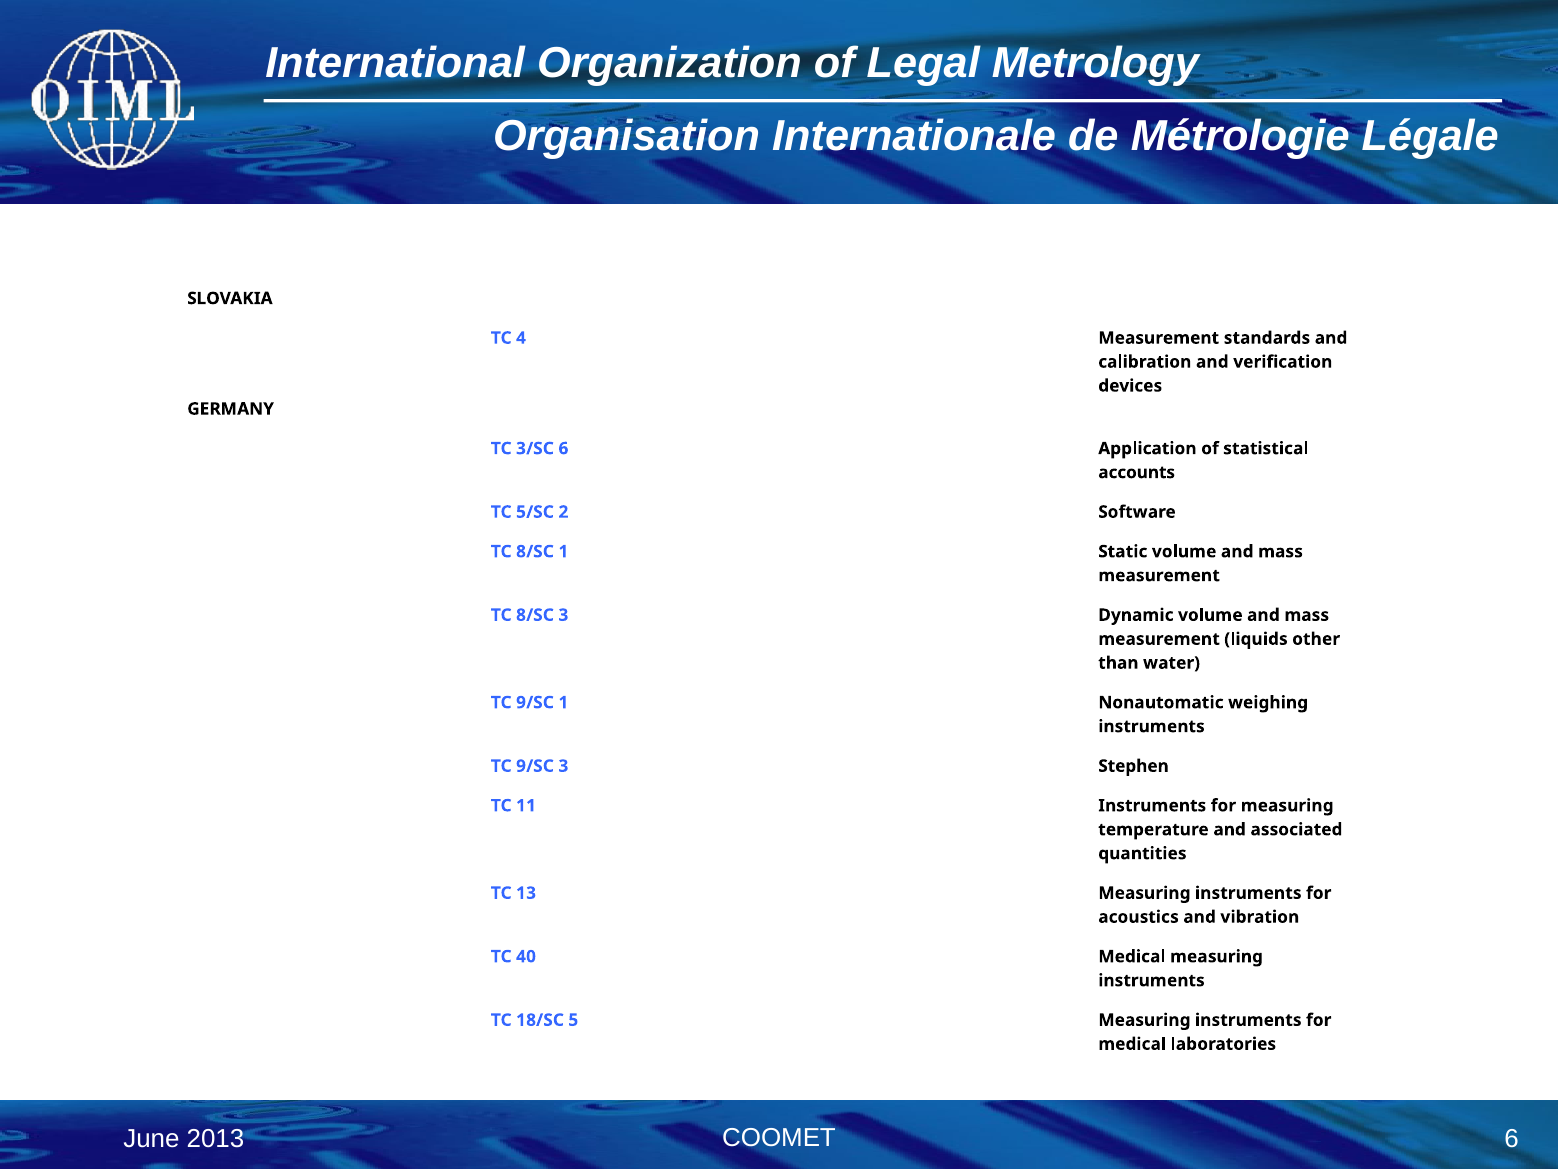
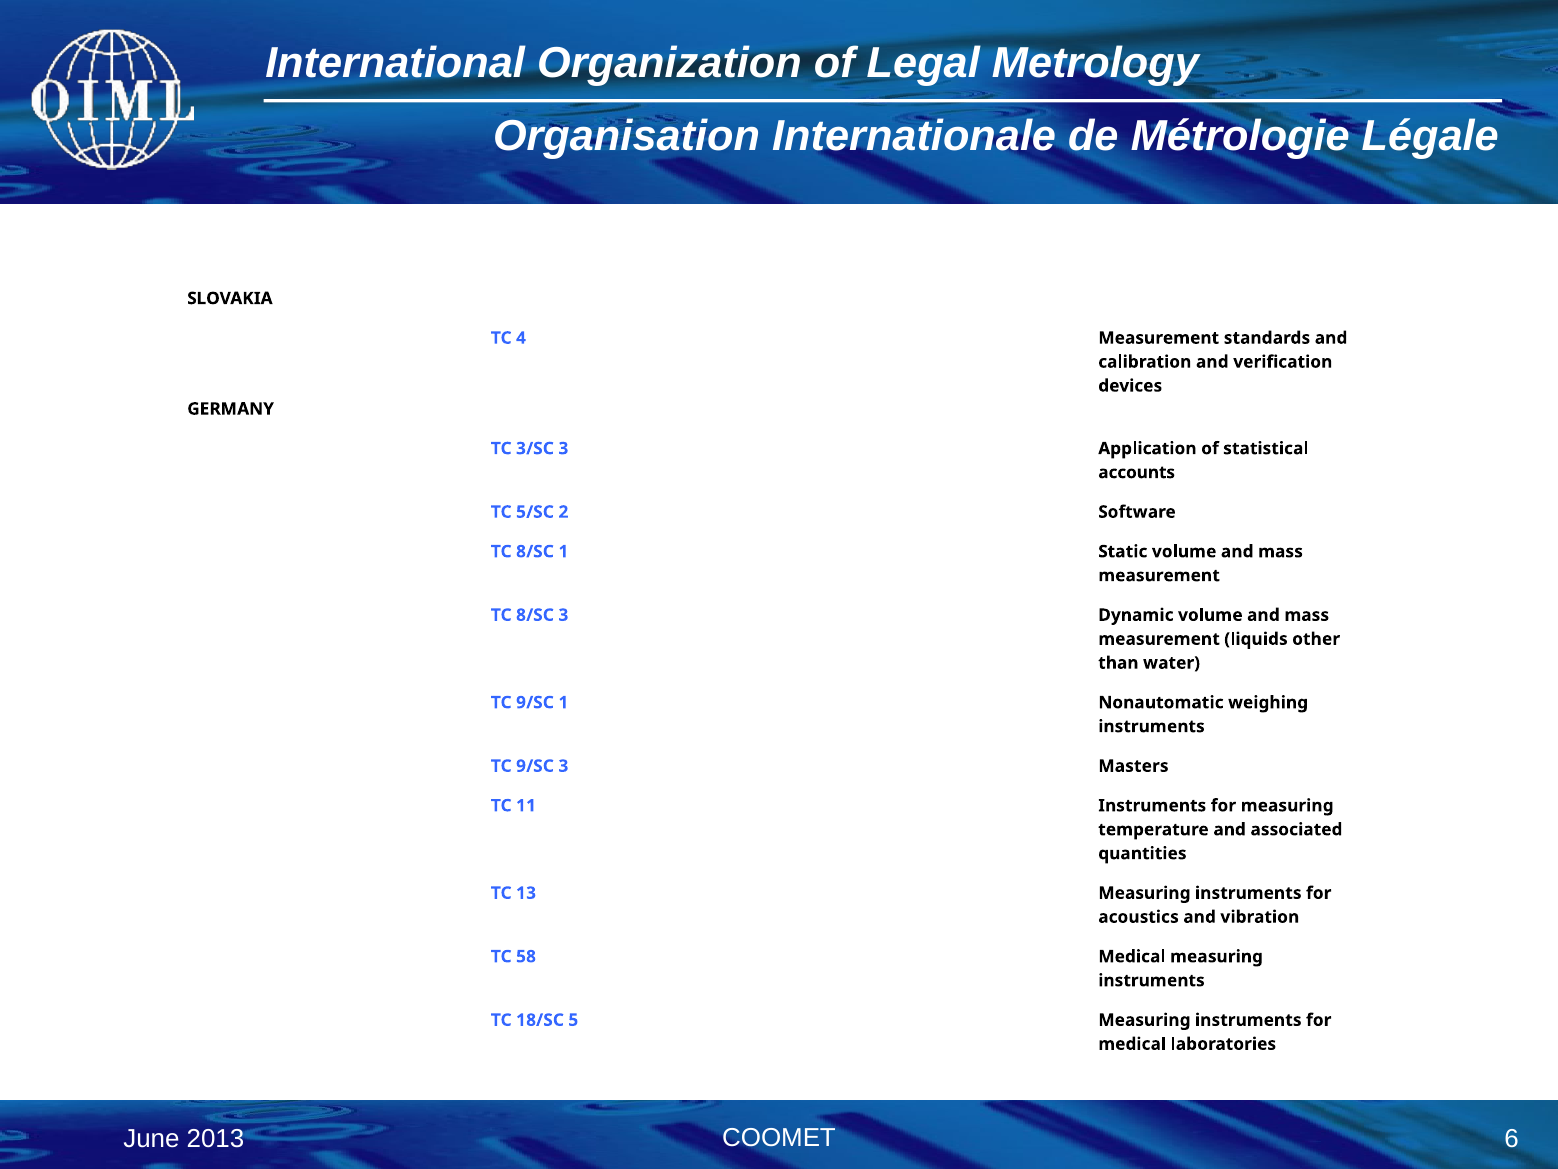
3/SC 6: 6 -> 3 (563, 448)
Stephen: Stephen -> Masters (1133, 766)
40: 40 -> 58 (526, 956)
